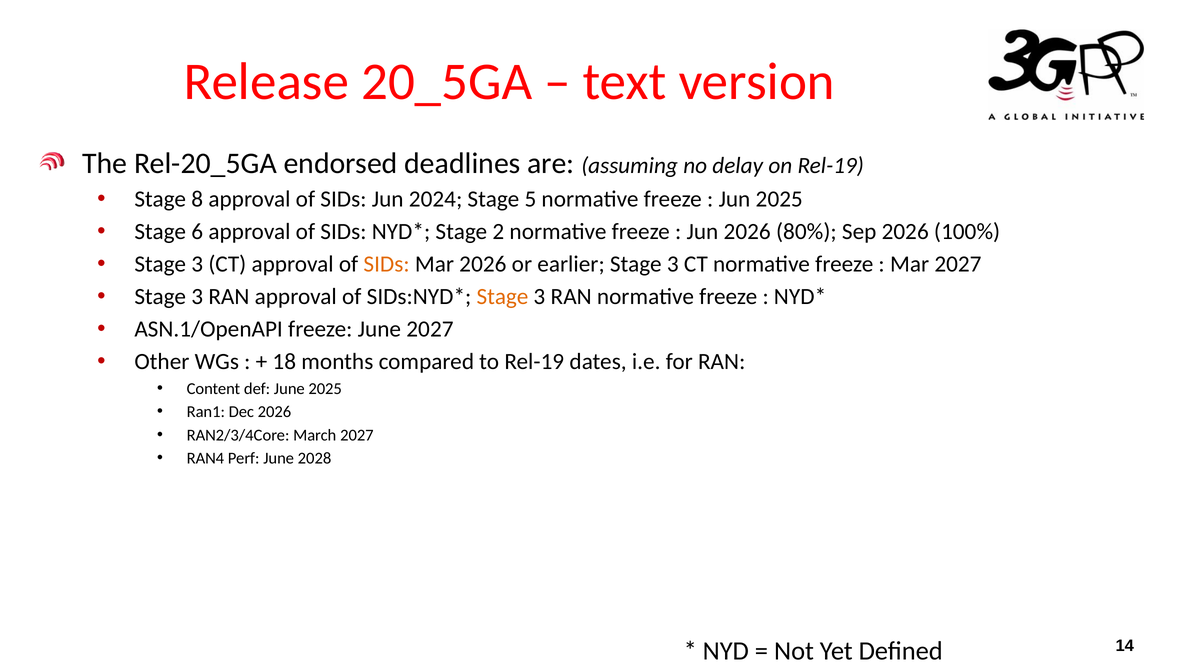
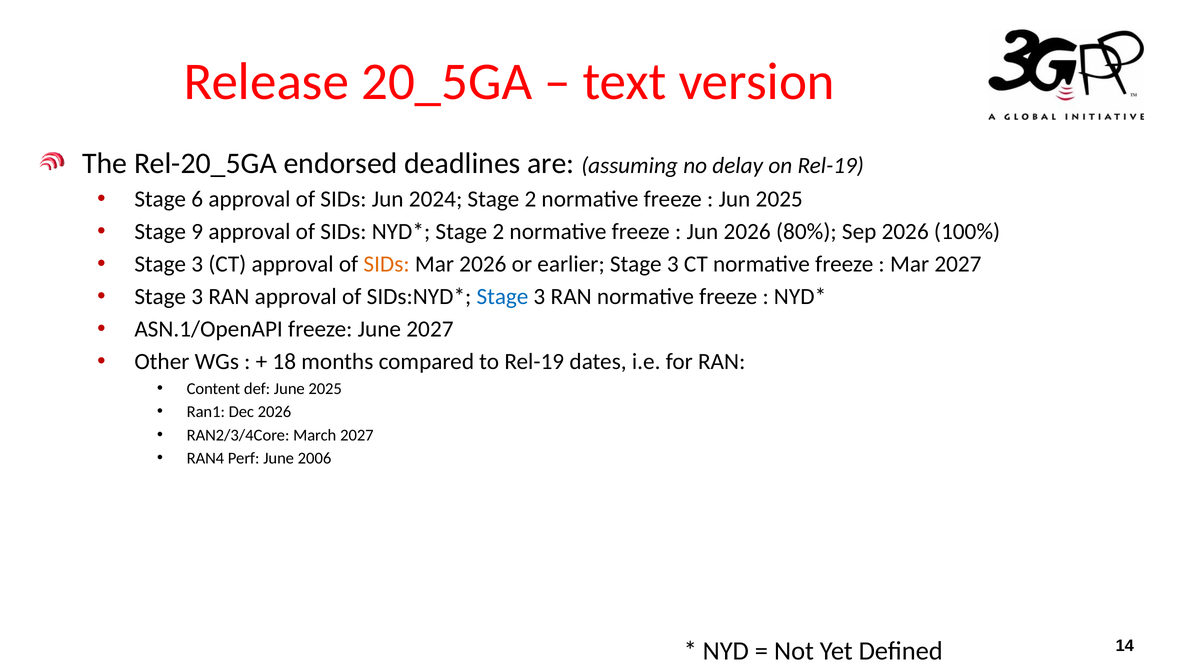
8: 8 -> 6 (197, 200)
2024 Stage 5: 5 -> 2 (530, 200)
6: 6 -> 9 (197, 232)
Stage colour: orange -> blue (502, 297)
2028: 2028 -> 2006 (315, 459)
